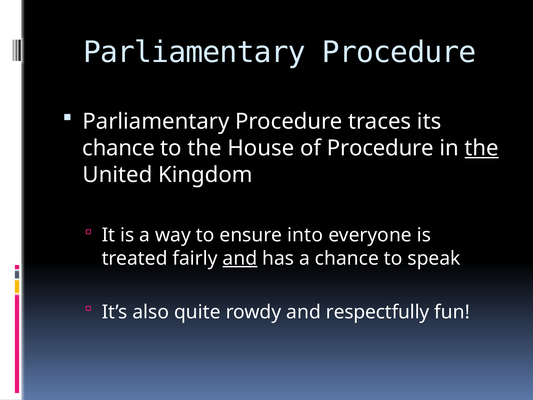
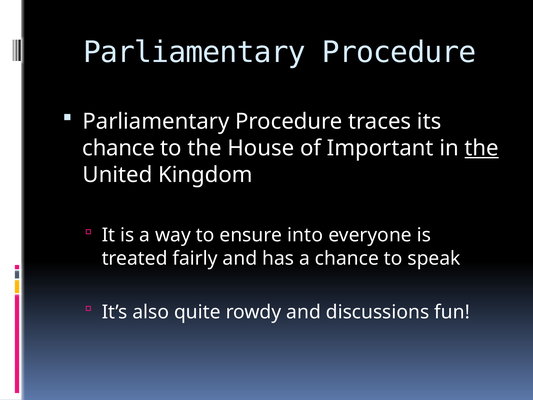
of Procedure: Procedure -> Important (380, 148)
and underline: present -> none (240, 258)
respectfully: respectfully -> discussions (378, 312)
